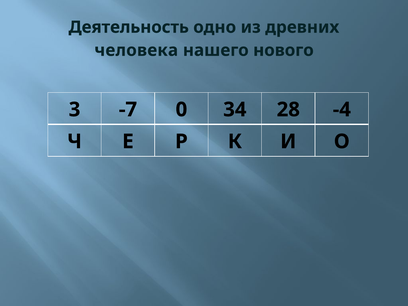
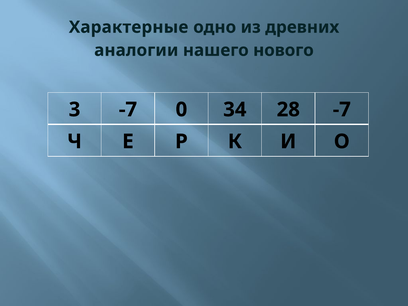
Деятельность: Деятельность -> Характерные (129, 27)
человека: человека -> аналогии (136, 50)
28 -4: -4 -> -7 (342, 110)
